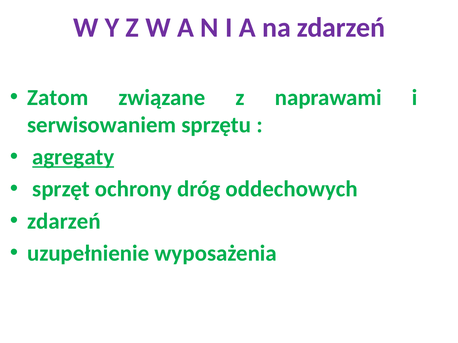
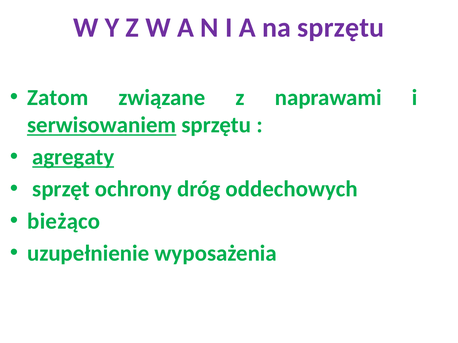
na zdarzeń: zdarzeń -> sprzętu (341, 28)
serwisowaniem underline: none -> present (102, 125)
zdarzeń: zdarzeń -> bieżąco (64, 221)
